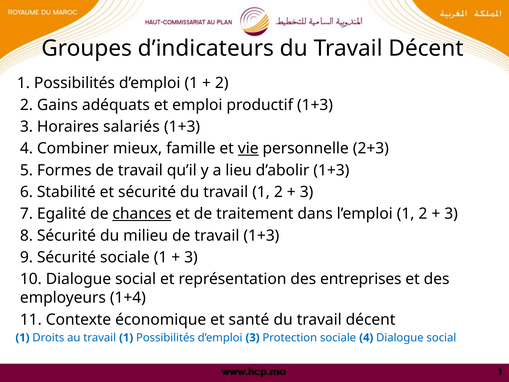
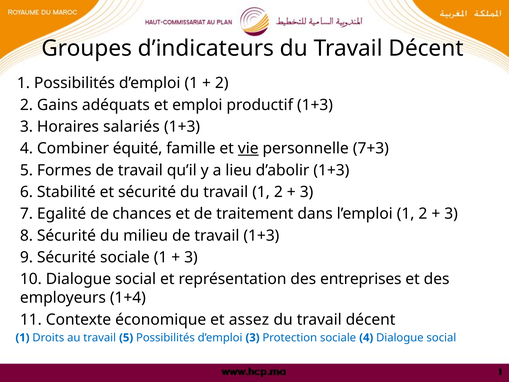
mieux: mieux -> équité (138, 148)
2+3: 2+3 -> 7+3 (371, 148)
chances underline: present -> none (142, 214)
santé: santé -> assez (249, 319)
au travail 1: 1 -> 5 (126, 337)
